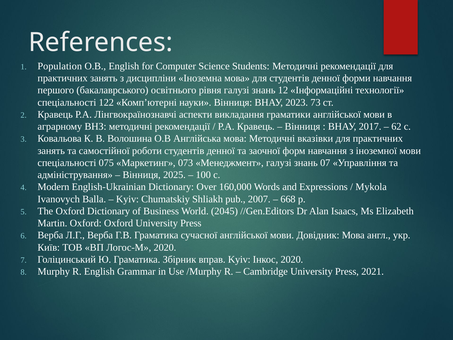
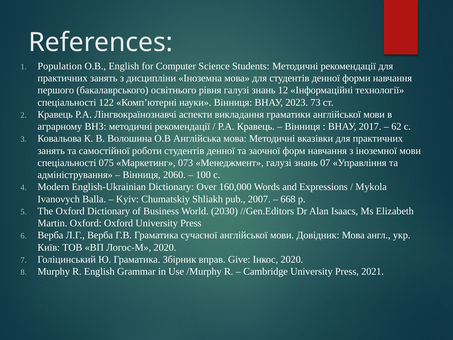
2025: 2025 -> 2060 (174, 175)
2045: 2045 -> 2030 (224, 211)
вправ Kyiv: Kyiv -> Give (239, 259)
